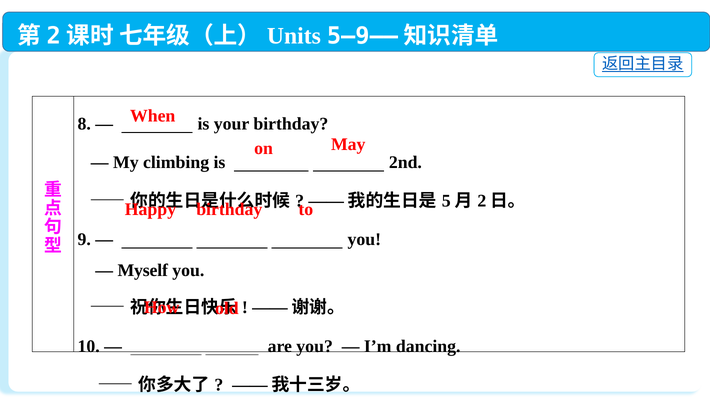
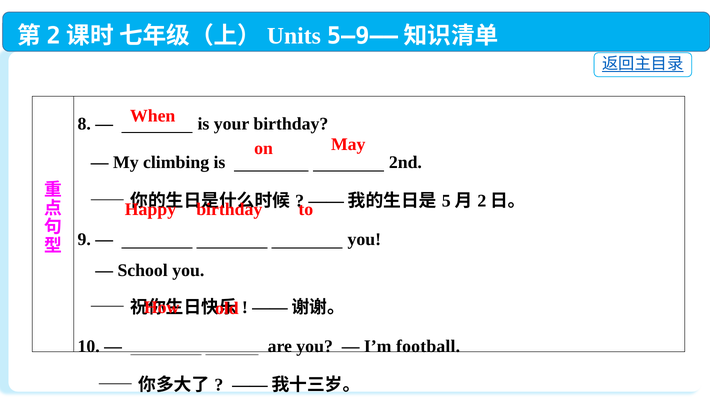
Myself: Myself -> School (143, 271)
dancing: dancing -> football (428, 347)
